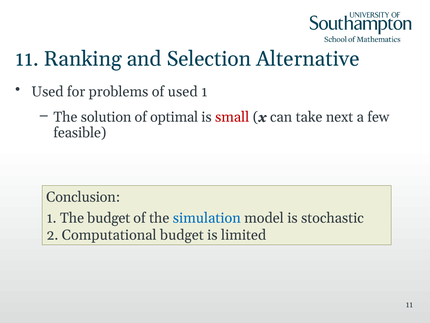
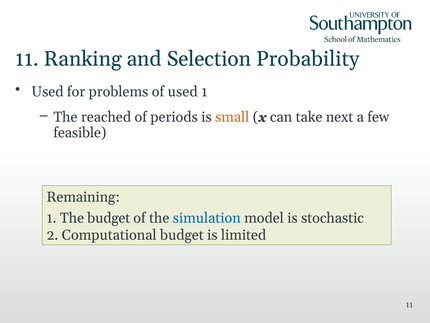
Alternative: Alternative -> Probability (308, 59)
solution: solution -> reached (106, 117)
optimal: optimal -> periods (174, 117)
small colour: red -> orange (232, 117)
Conclusion: Conclusion -> Remaining (83, 197)
